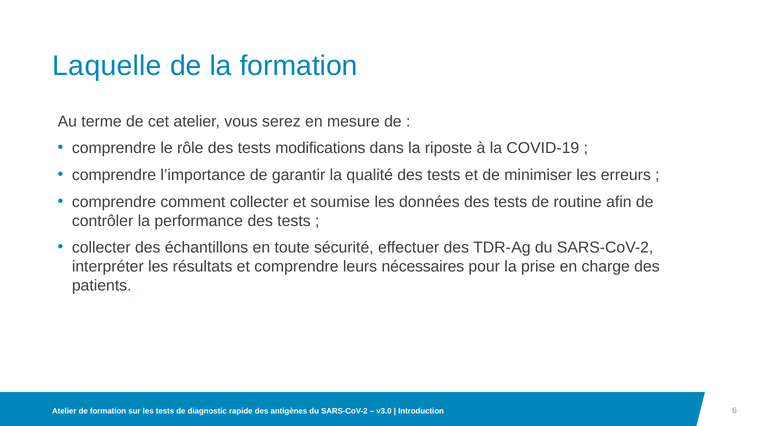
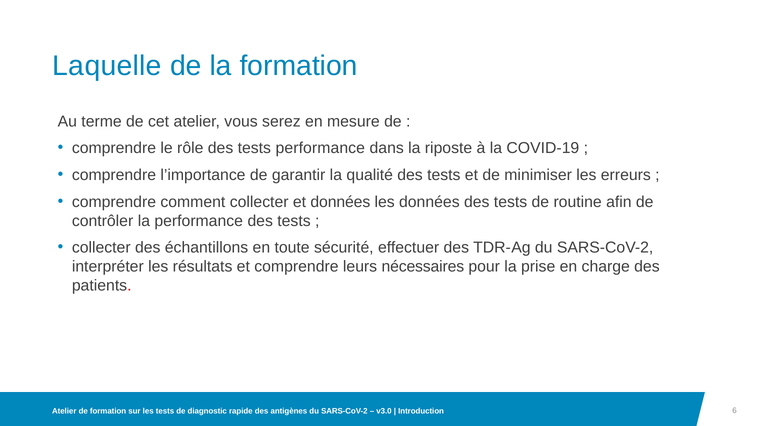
tests modifications: modifications -> performance (320, 148)
et soumise: soumise -> données (340, 202)
